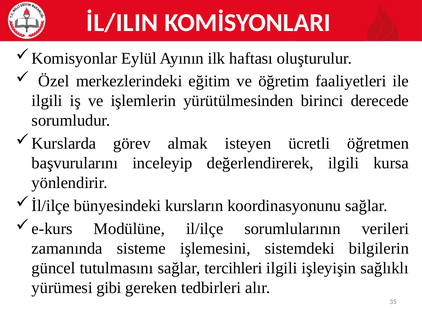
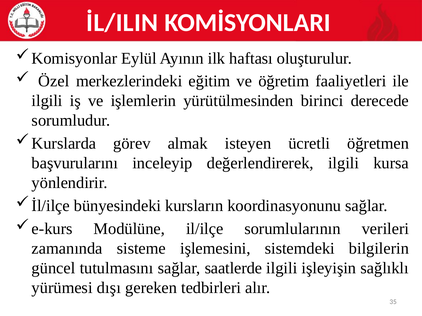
tercihleri: tercihleri -> saatlerde (233, 269)
gibi: gibi -> dışı (109, 288)
